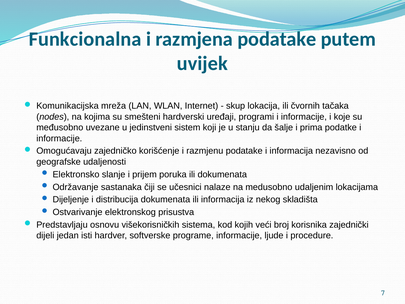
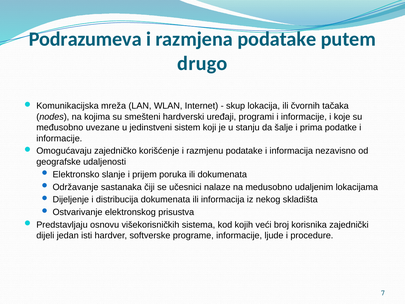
Funkcionalna: Funkcionalna -> Podrazumeva (85, 39)
uvijek: uvijek -> drugo (202, 64)
